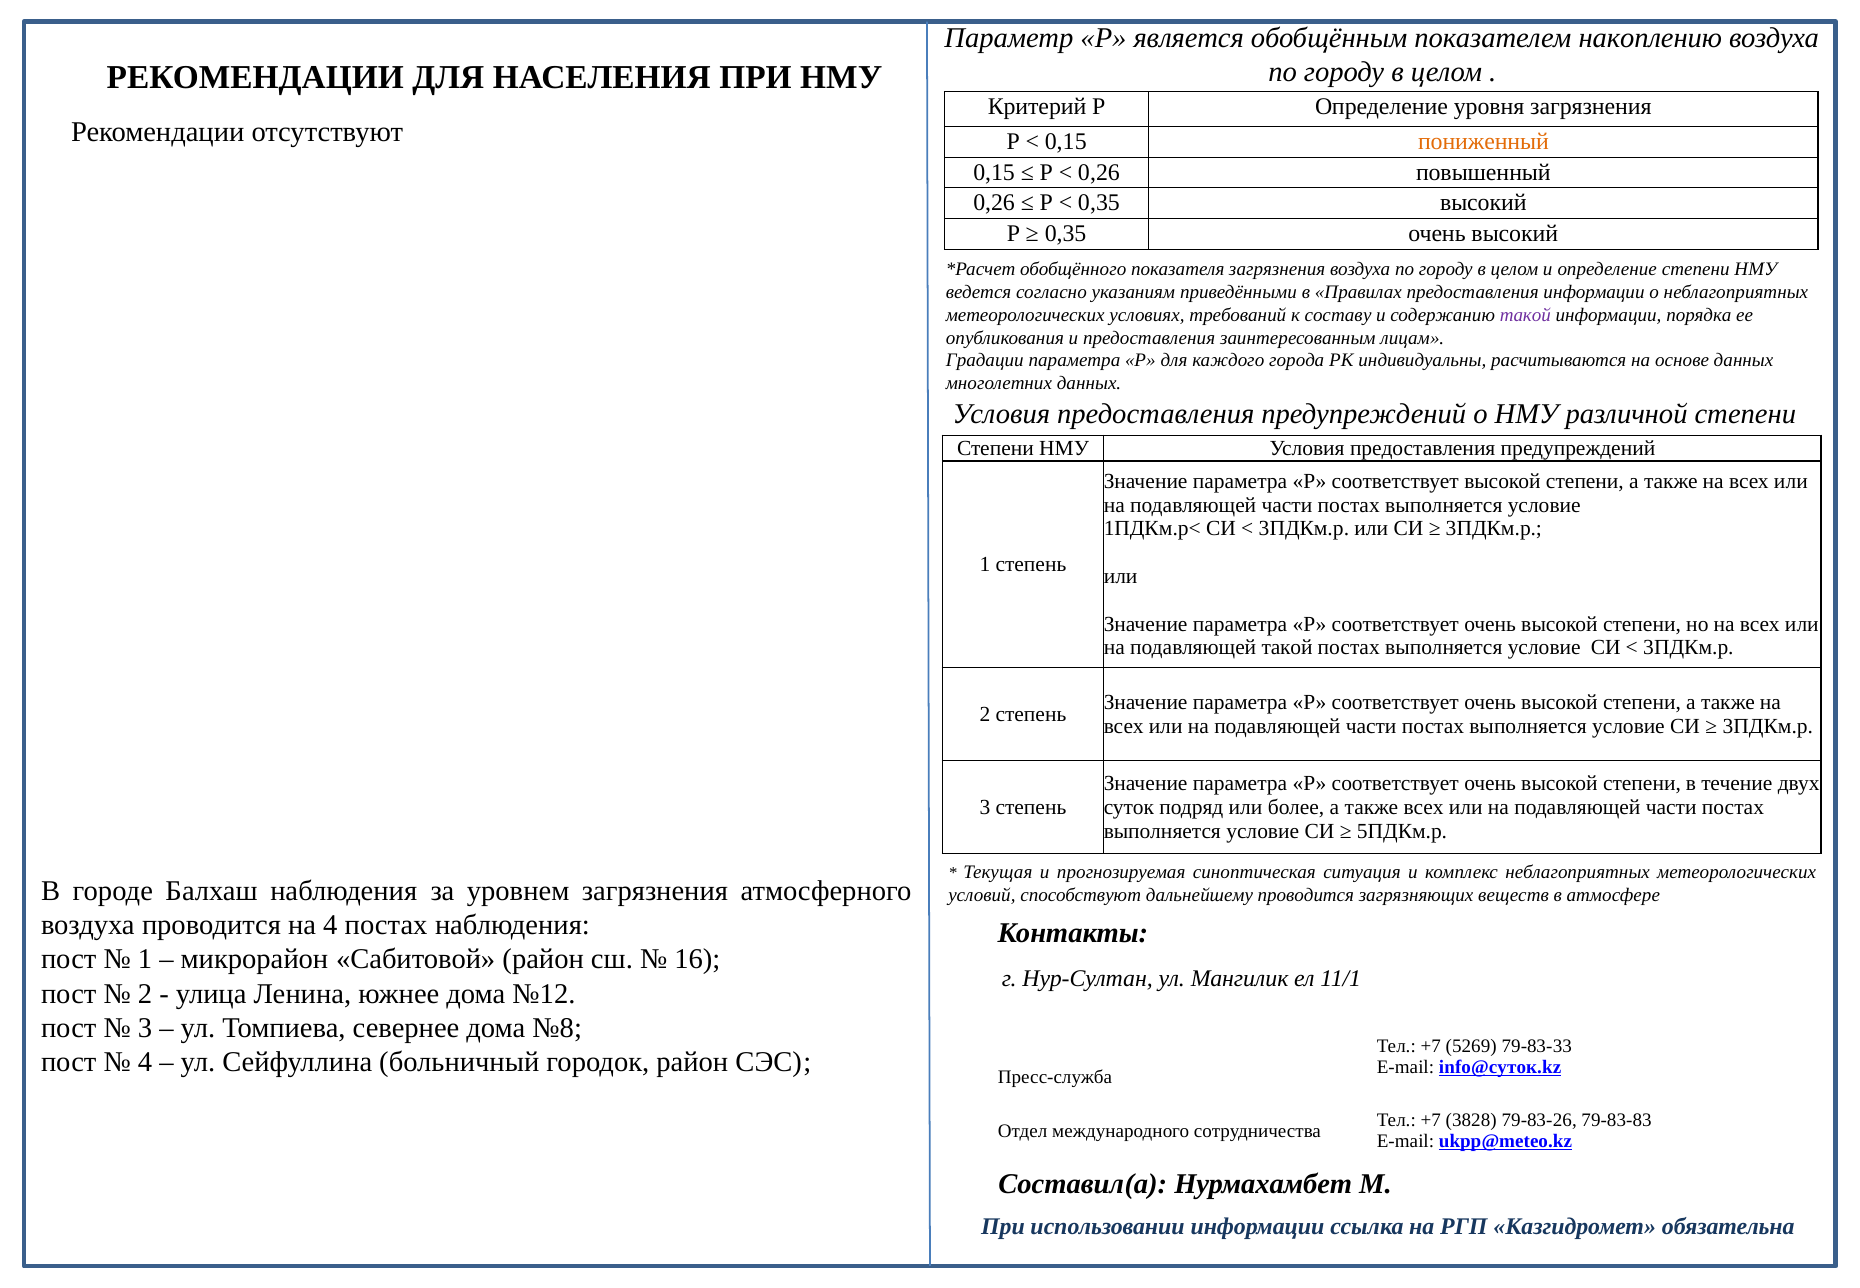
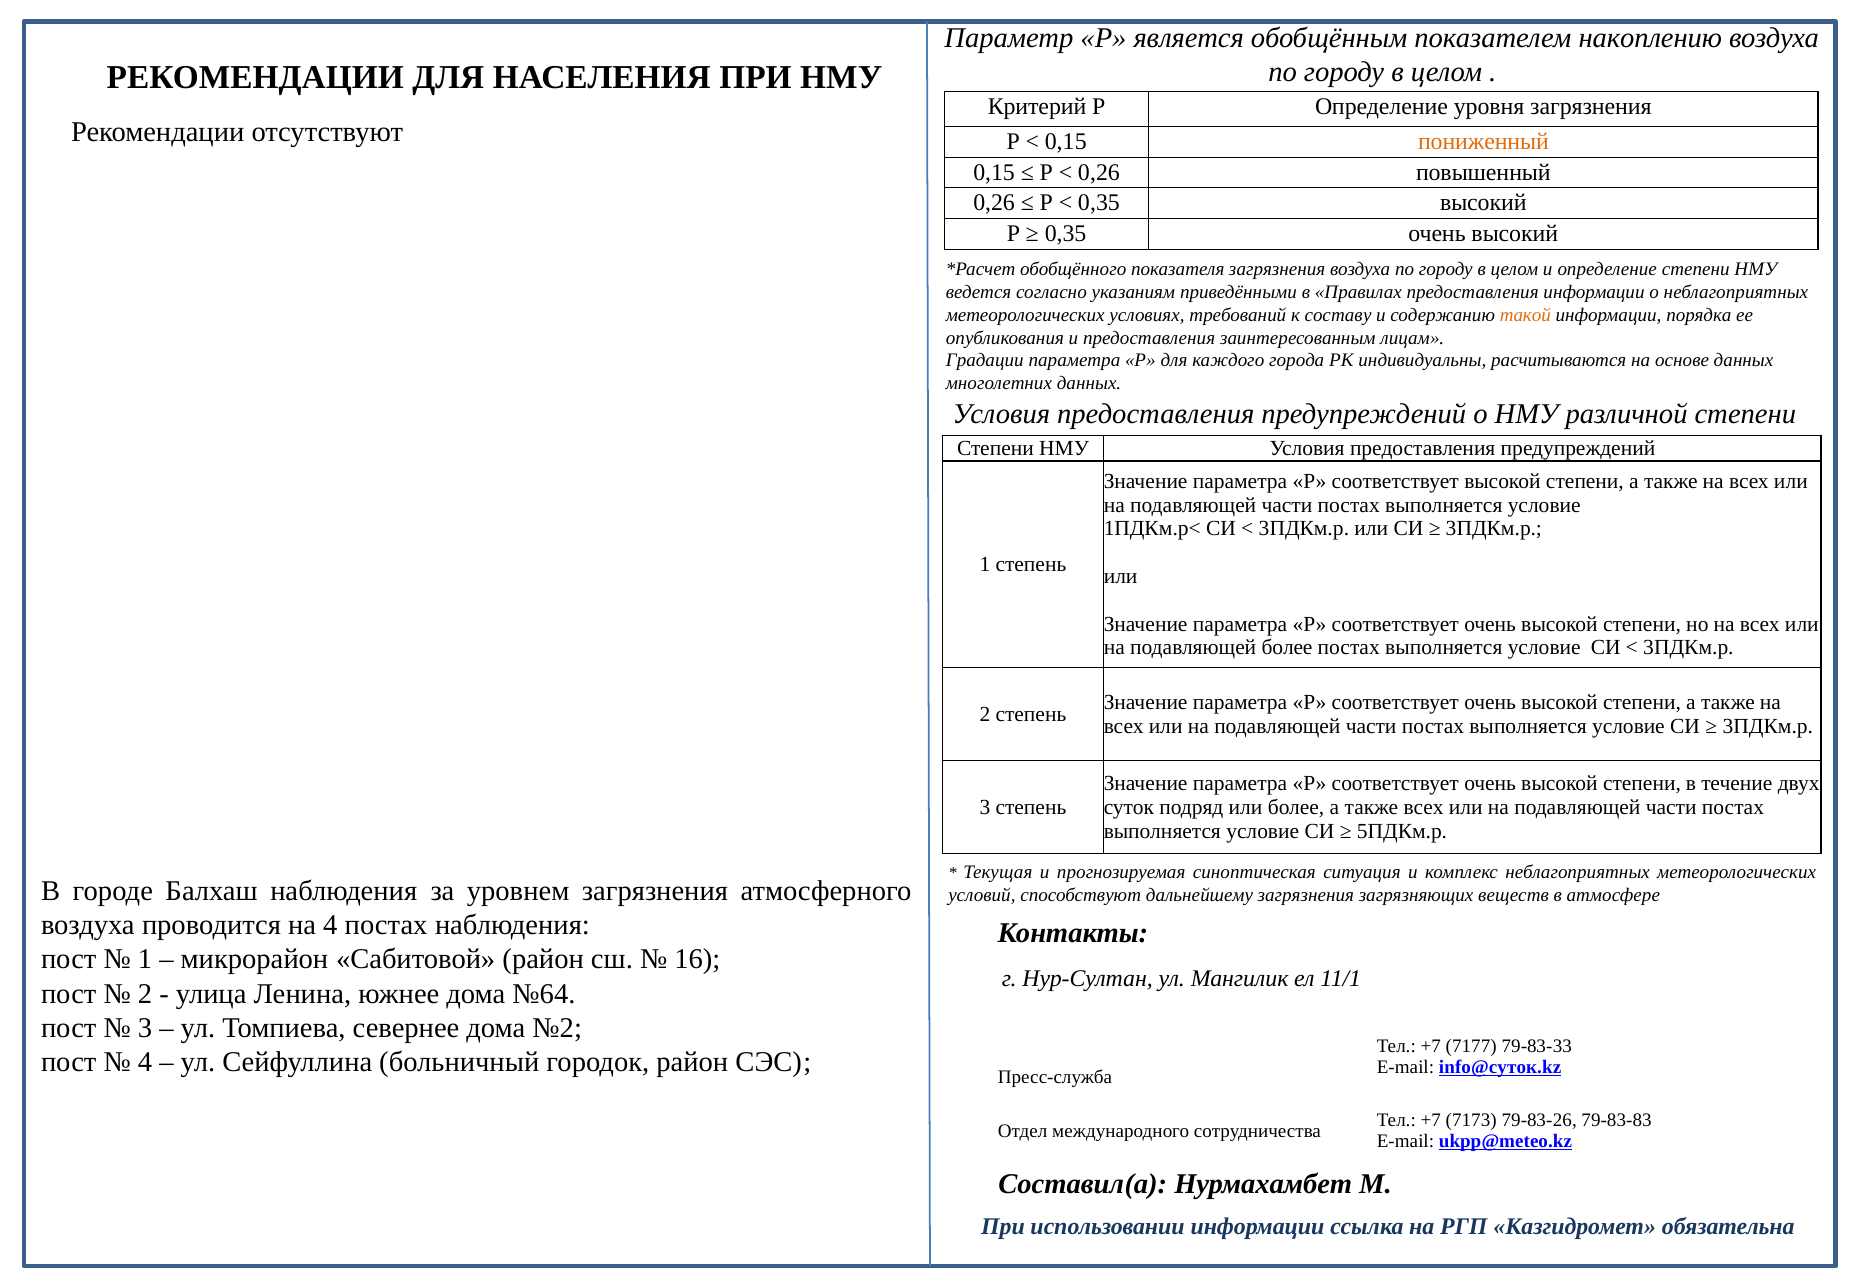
такой colour: purple -> orange (1525, 315)
подавляющей такой: такой -> более (1287, 648)
дальнейшему проводится: проводится -> загрязнения (1306, 895)
№12: №12 -> №64 (544, 993)
№8: №8 -> №2 (557, 1028)
5269: 5269 -> 7177 (1471, 1046)
3828: 3828 -> 7173 (1471, 1120)
